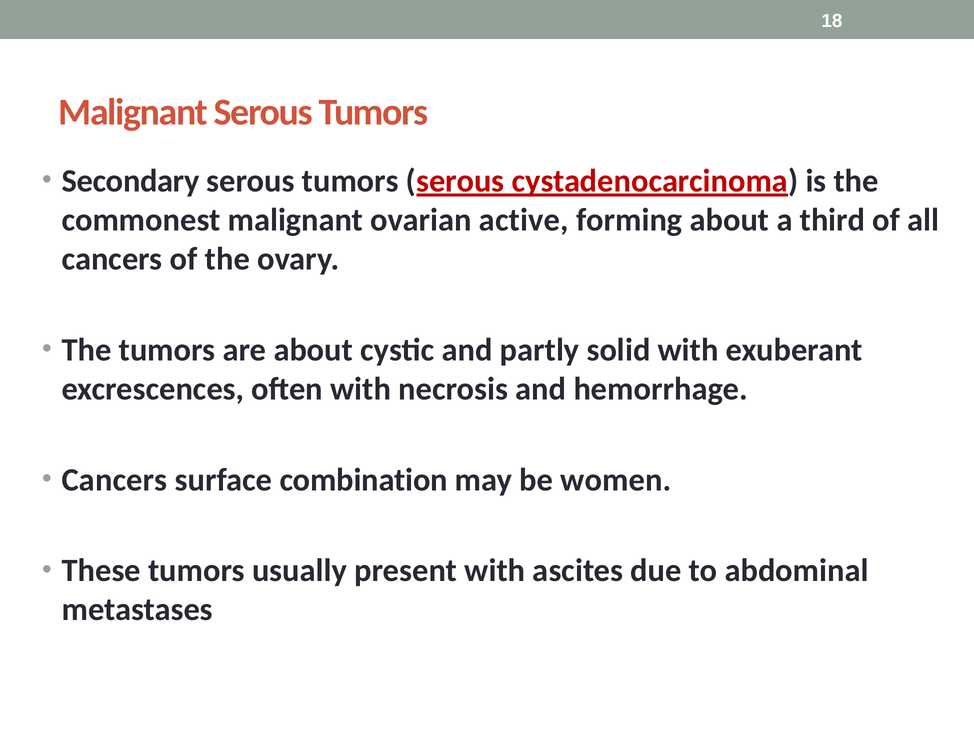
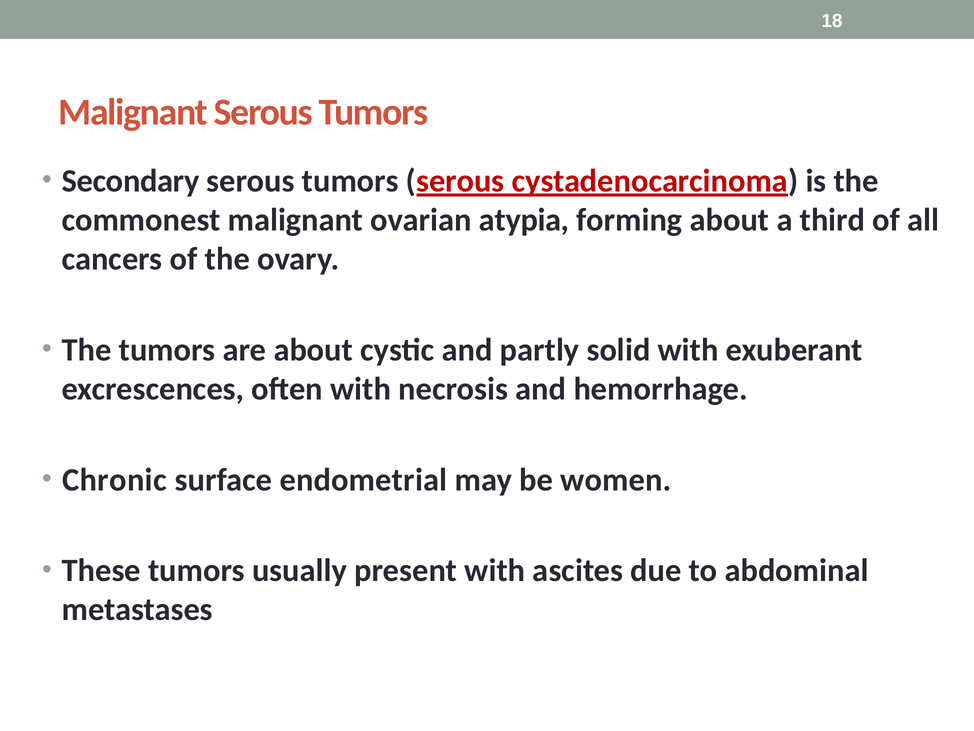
active: active -> atypia (524, 220)
Cancers: Cancers -> Chronic (114, 480)
combination: combination -> endometrial (363, 480)
